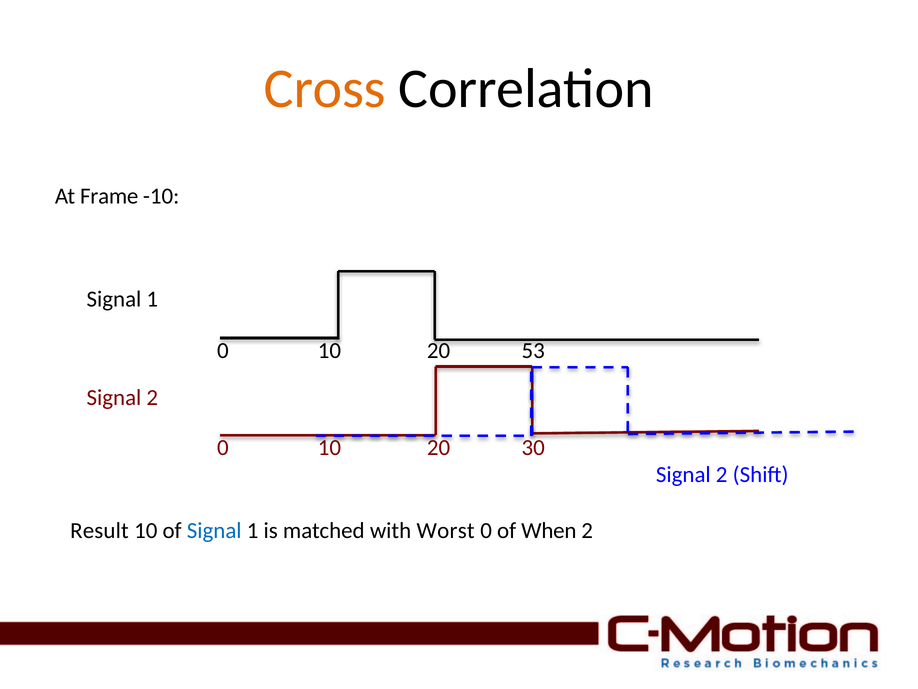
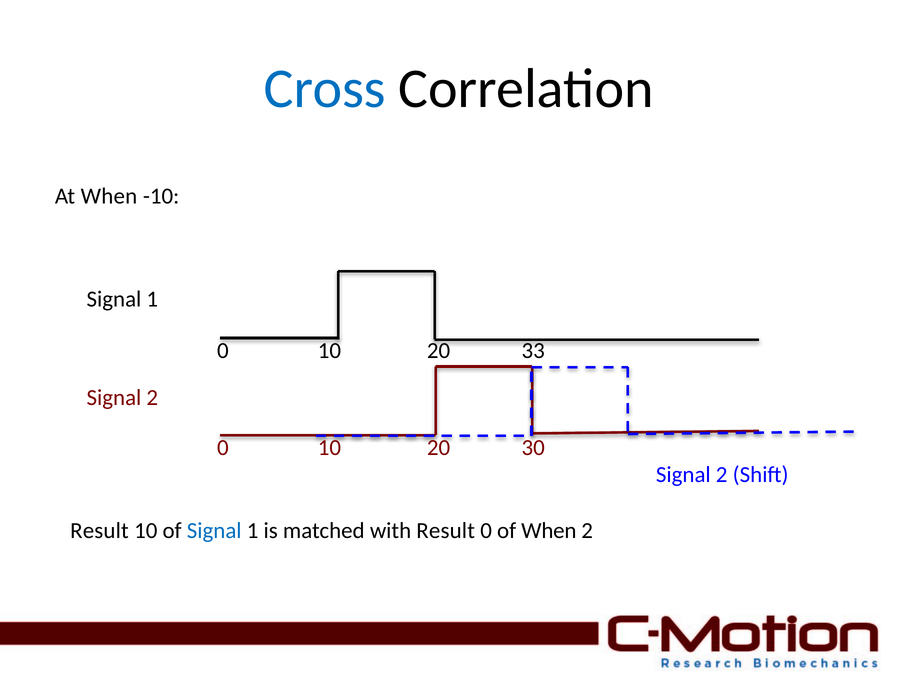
Cross colour: orange -> blue (325, 89)
At Frame: Frame -> When (109, 196)
53: 53 -> 33 (533, 350)
with Worst: Worst -> Result (446, 530)
